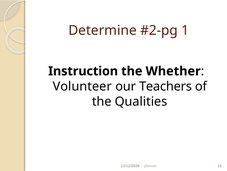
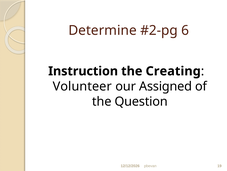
1: 1 -> 6 (185, 30)
Whether: Whether -> Creating (173, 71)
Teachers: Teachers -> Assigned (166, 86)
Qualities: Qualities -> Question (141, 101)
